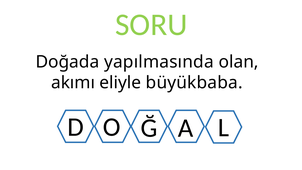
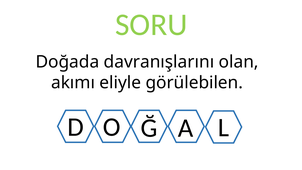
yapılmasında: yapılmasında -> davranışlarını (159, 62)
büyükbaba: büyükbaba -> görülebilen (194, 83)
